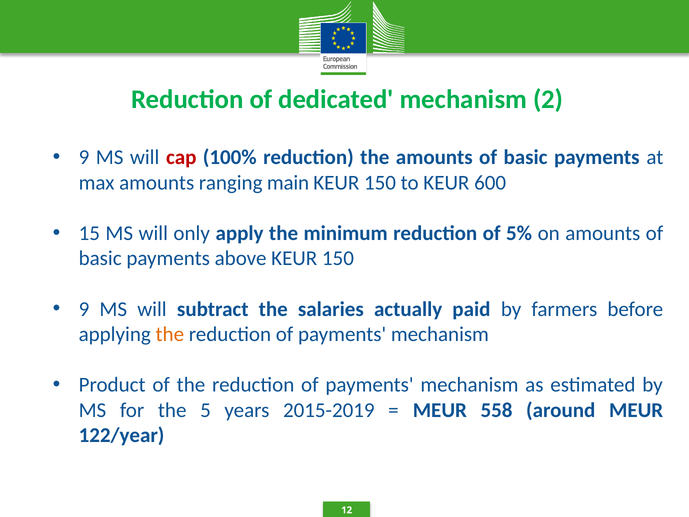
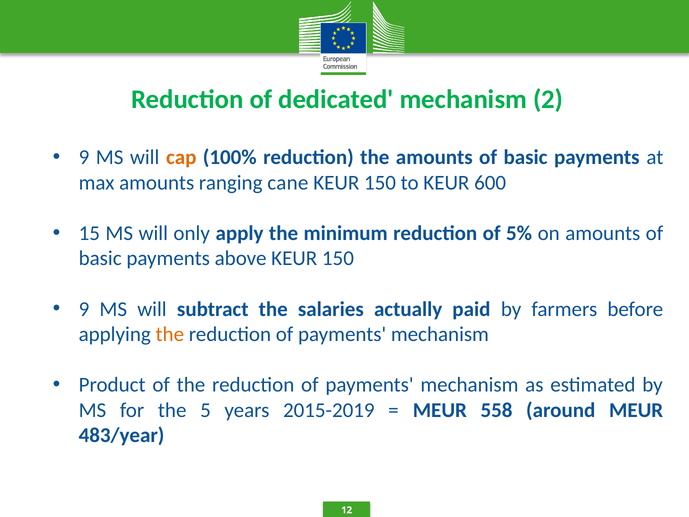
cap colour: red -> orange (181, 157)
main: main -> cane (288, 183)
122/year: 122/year -> 483/year (122, 435)
